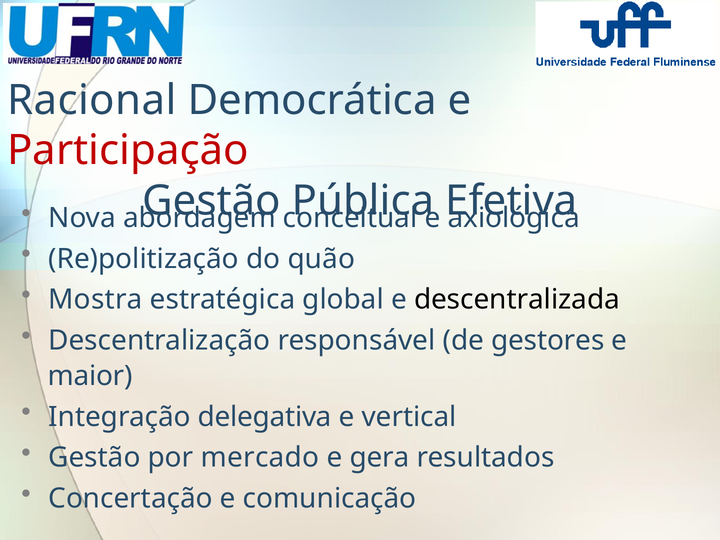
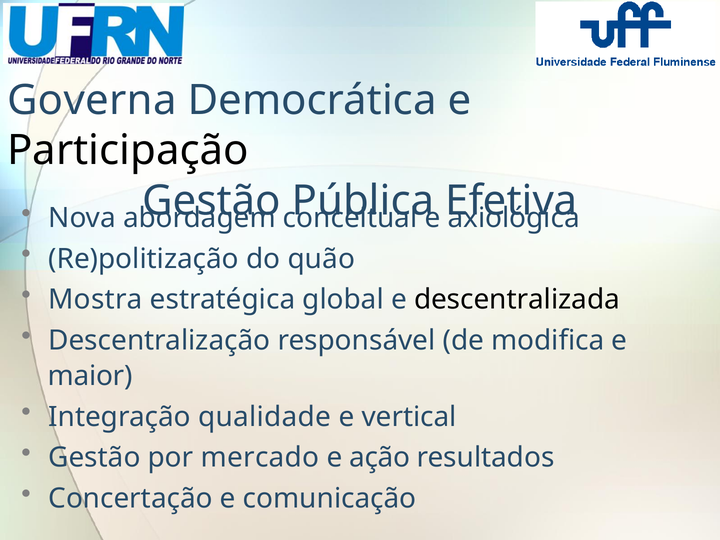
Racional: Racional -> Governa (92, 100)
Participação colour: red -> black (128, 151)
gestores: gestores -> modifica (548, 341)
delegativa: delegativa -> qualidade (265, 417)
gera: gera -> ação (380, 458)
